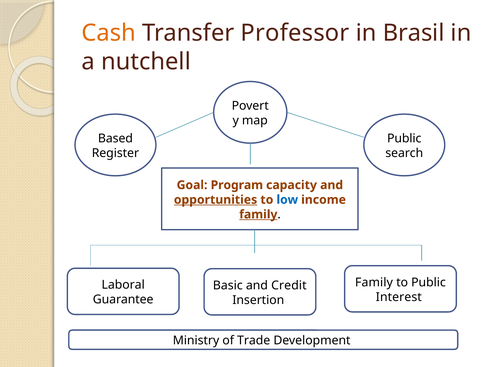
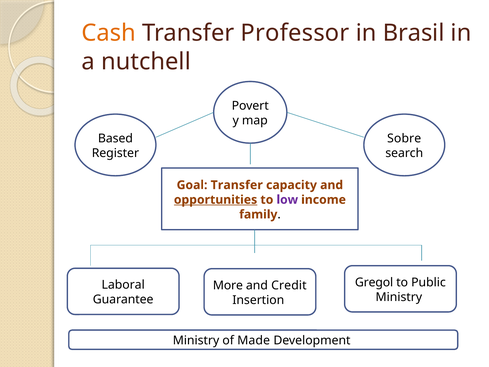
Public: Public -> Sobre (404, 138)
Goal Program: Program -> Transfer (237, 185)
low colour: blue -> purple (287, 200)
family underline: present -> none (258, 214)
Family: Family -> Gregol (374, 282)
Basic: Basic -> More (228, 285)
Interest: Interest -> Ministry (399, 297)
Trade: Trade -> Made (254, 340)
